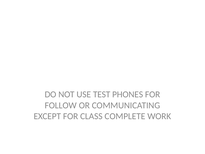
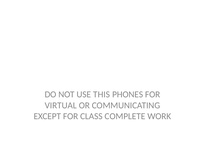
TEST: TEST -> THIS (102, 94)
FOLLOW: FOLLOW -> VIRTUAL (61, 105)
